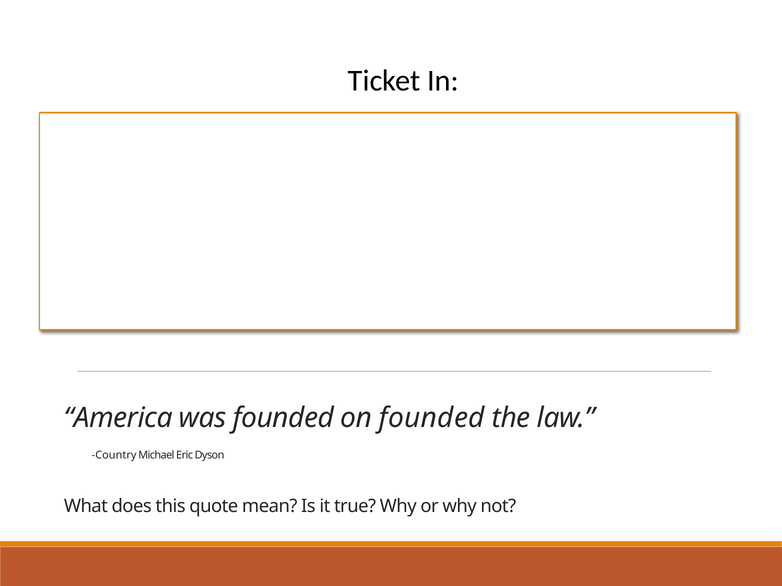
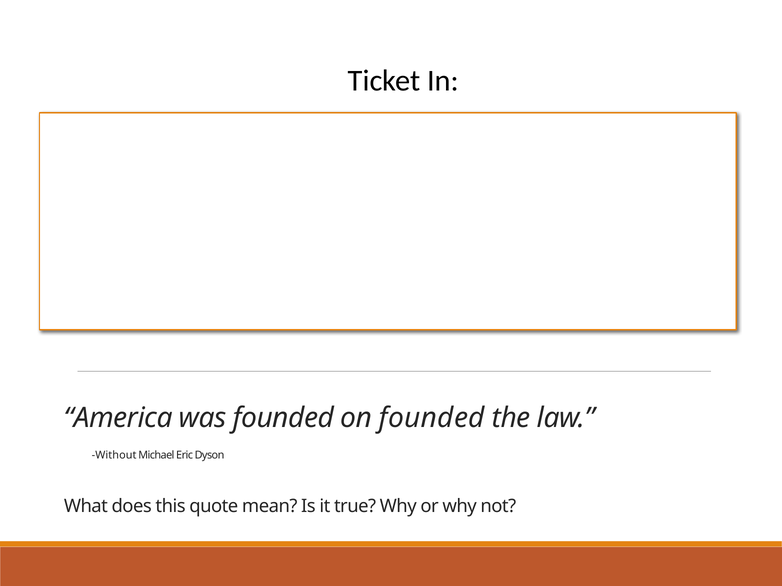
Country: Country -> Without (114, 456)
